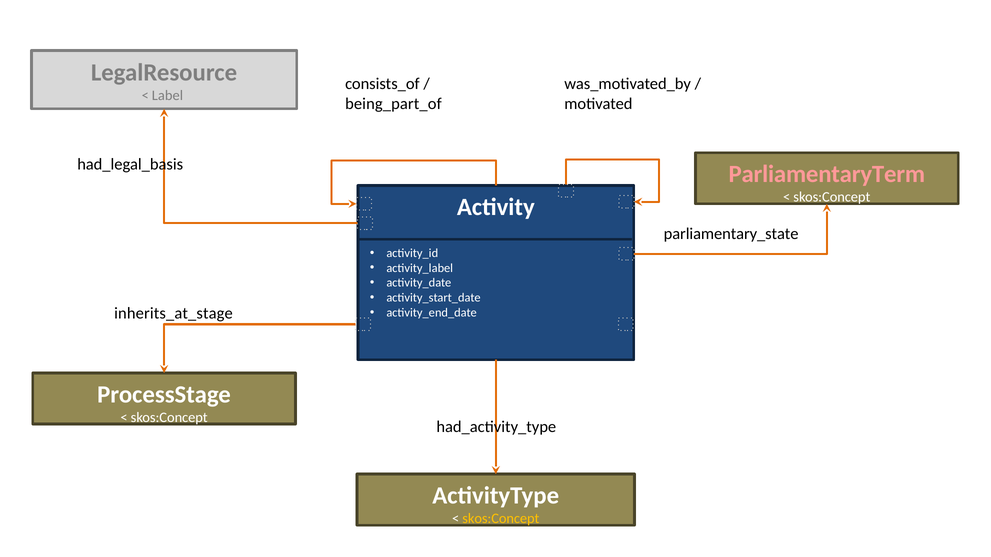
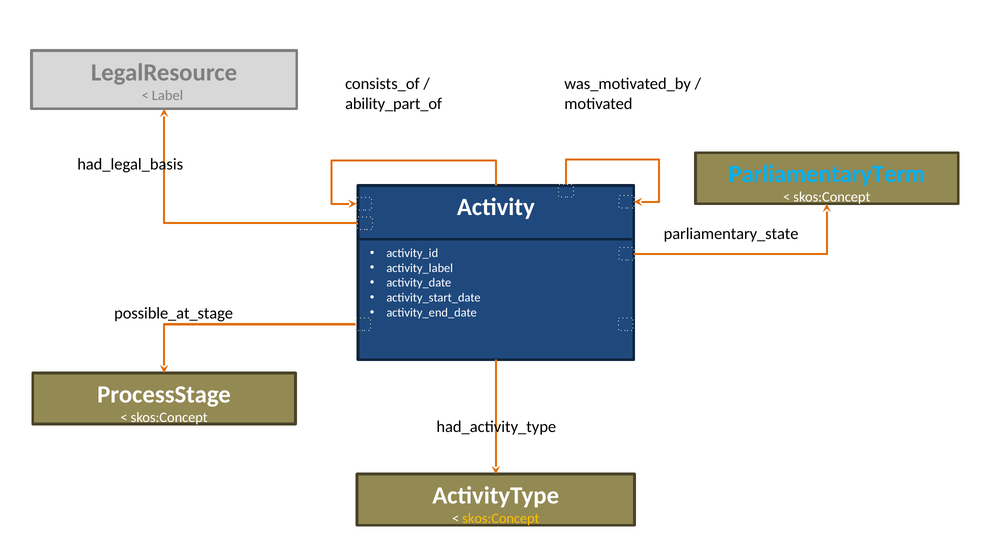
being_part_of: being_part_of -> ability_part_of (394, 104)
ParliamentaryTerm colour: pink -> light blue (827, 174)
inherits_at_stage: inherits_at_stage -> possible_at_stage (174, 313)
